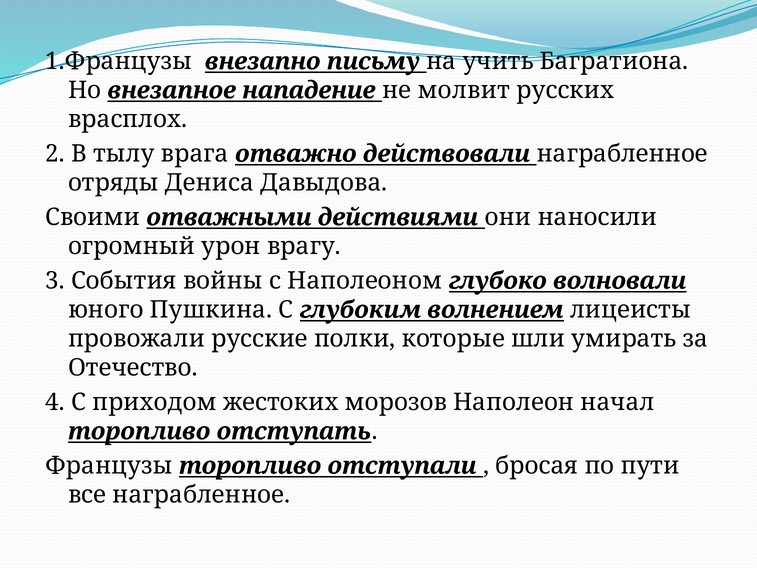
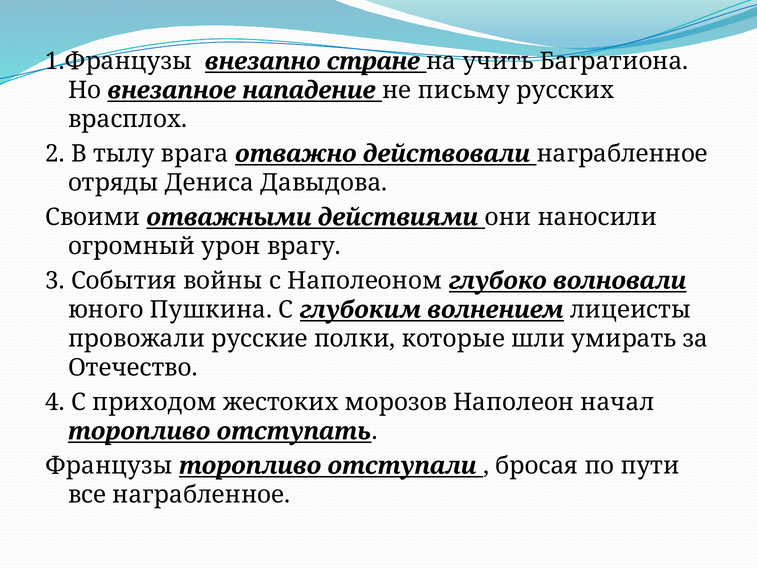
письму: письму -> стране (373, 61)
молвит: молвит -> письму (464, 90)
